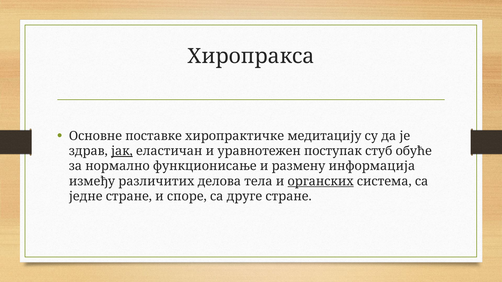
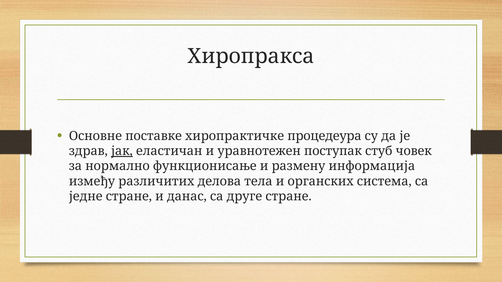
медитацију: медитацију -> процедеура (324, 136)
обуће: обуће -> човек (414, 151)
органских underline: present -> none (321, 181)
споре: споре -> данас (187, 197)
